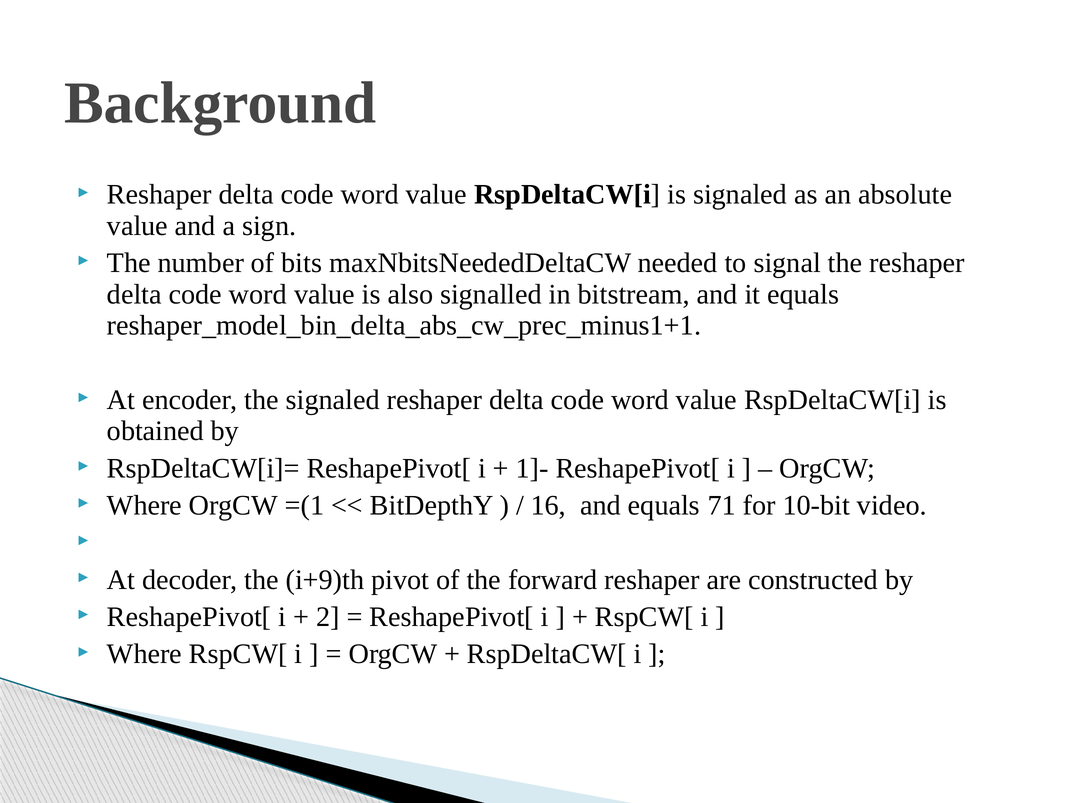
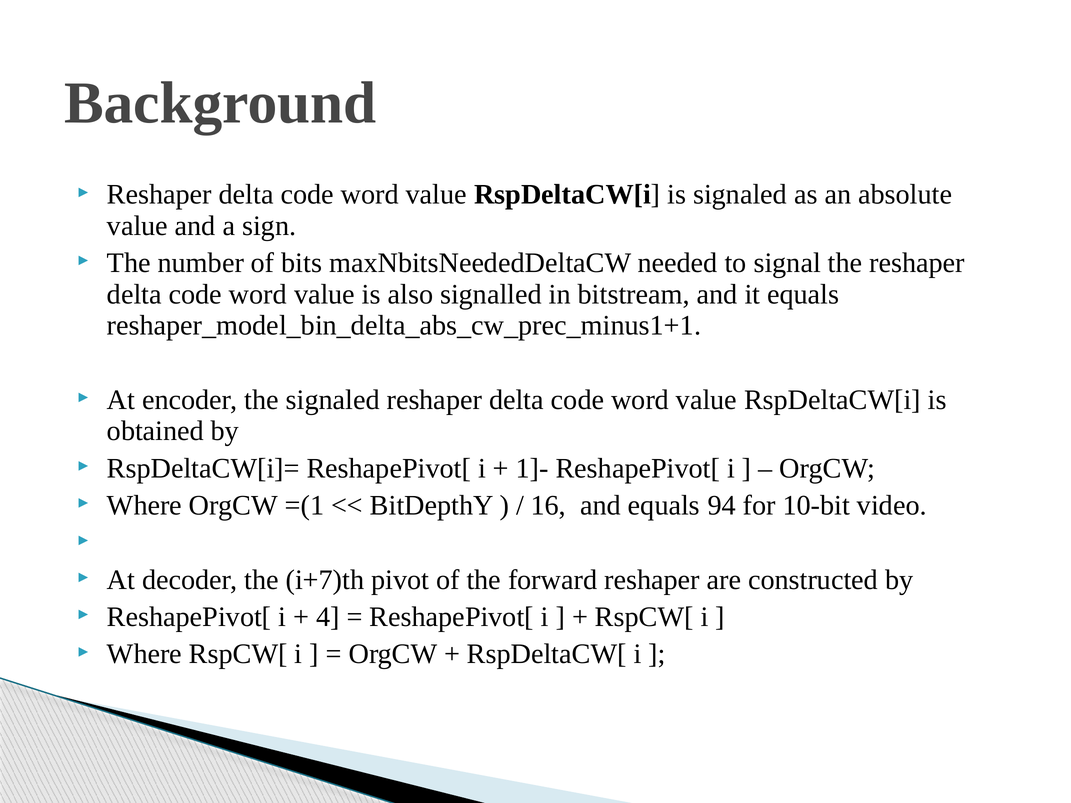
71: 71 -> 94 (722, 506)
i+9)th: i+9)th -> i+7)th (325, 580)
2: 2 -> 4 (328, 617)
